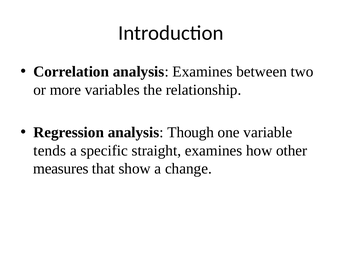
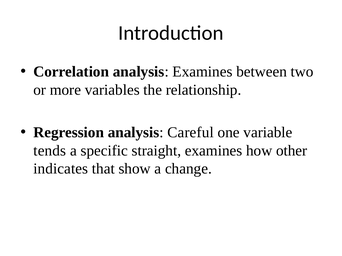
Though: Though -> Careful (191, 133)
measures: measures -> indicates (61, 169)
